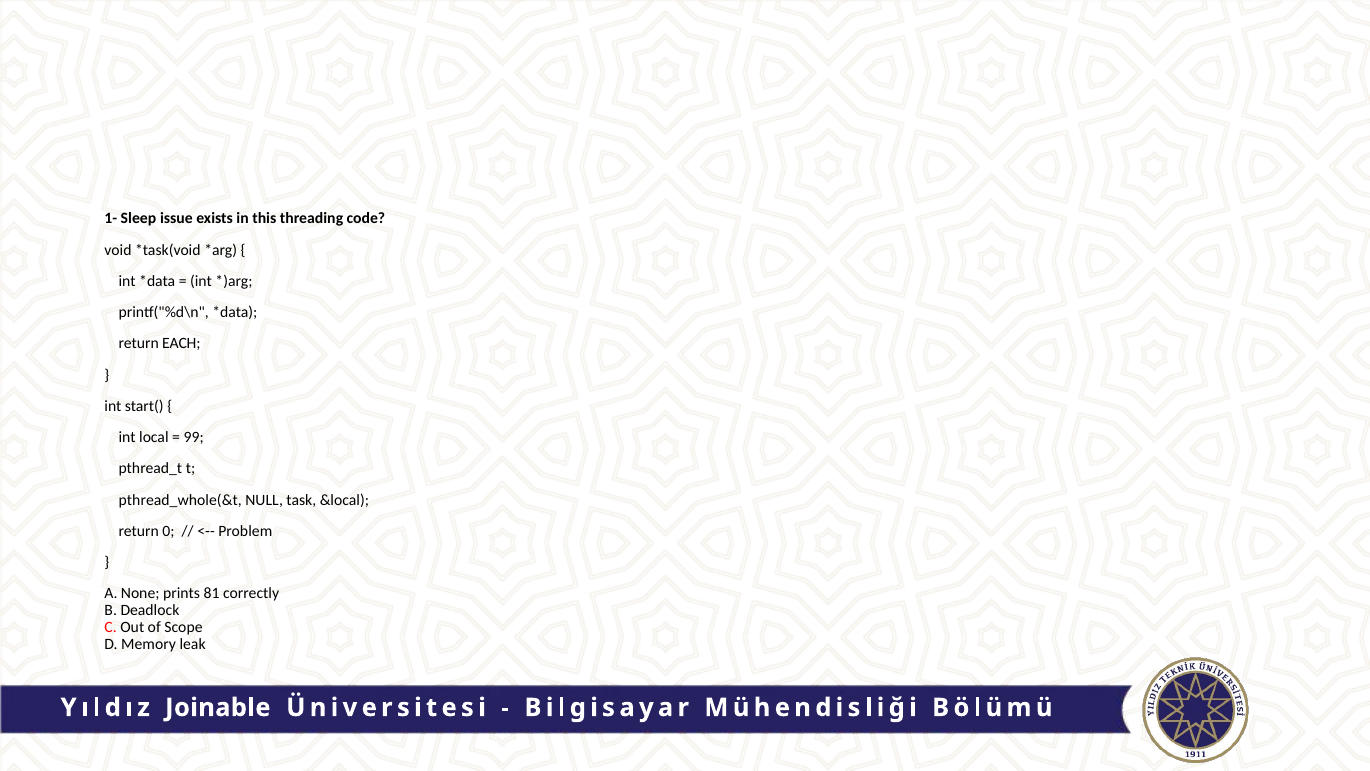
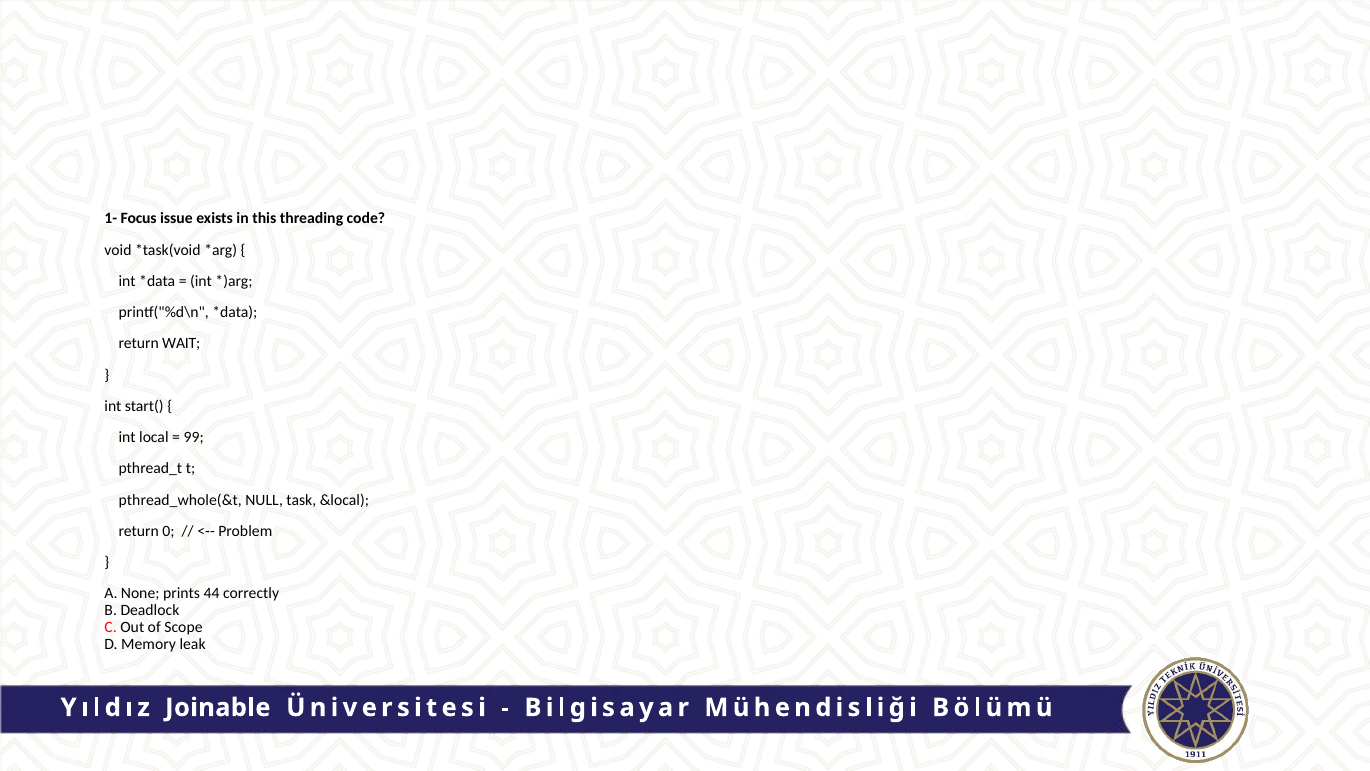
Sleep: Sleep -> Focus (139, 219)
EACH: EACH -> WAIT (181, 344)
81: 81 -> 44 (212, 593)
